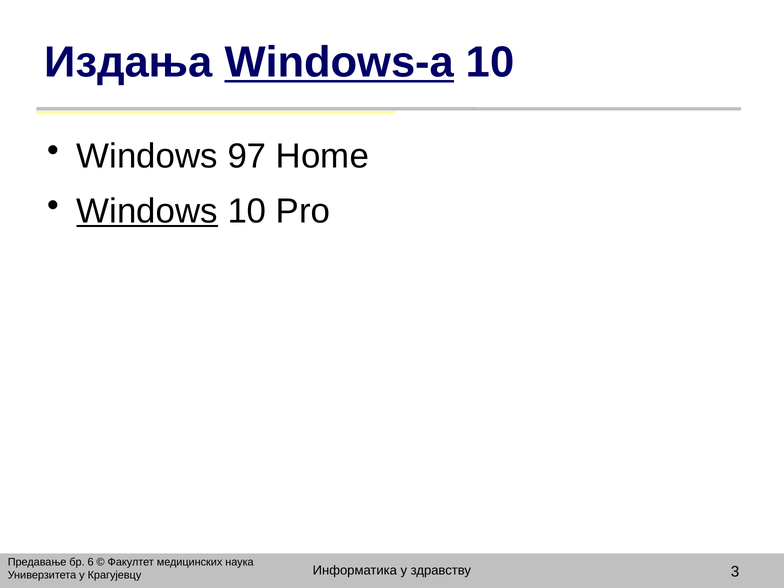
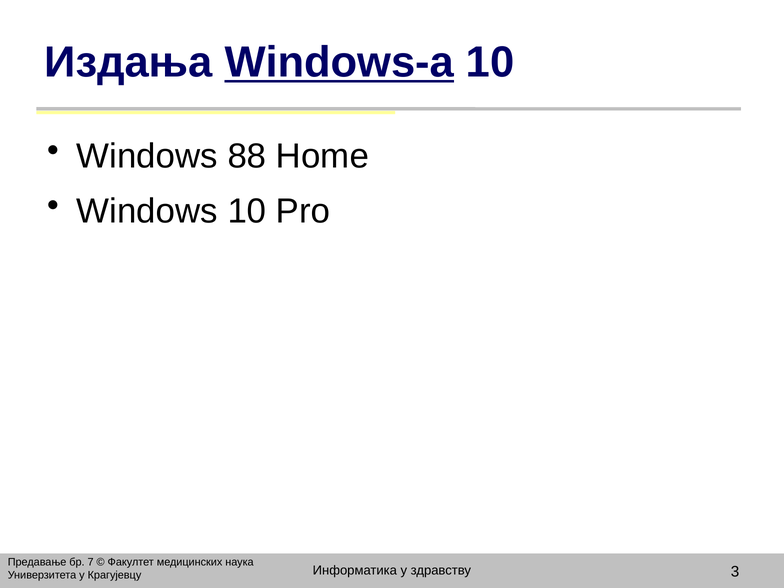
97: 97 -> 88 (247, 156)
Windows underline: present -> none (147, 211)
6: 6 -> 7 (91, 562)
